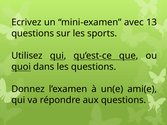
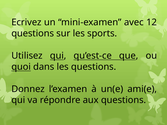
13: 13 -> 12 (152, 22)
